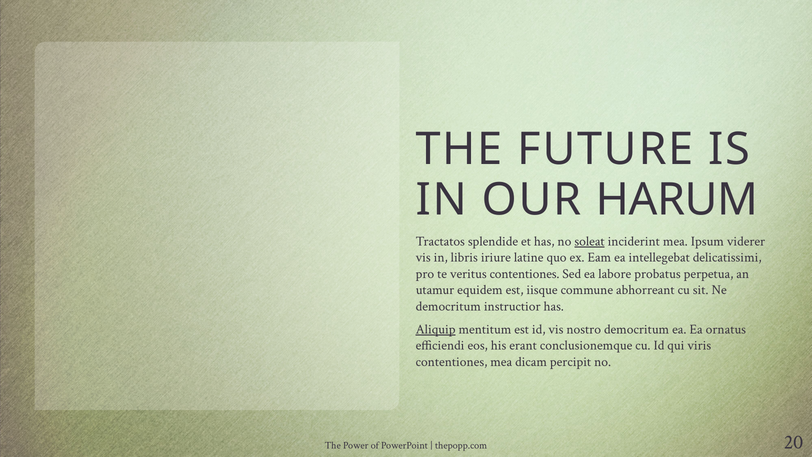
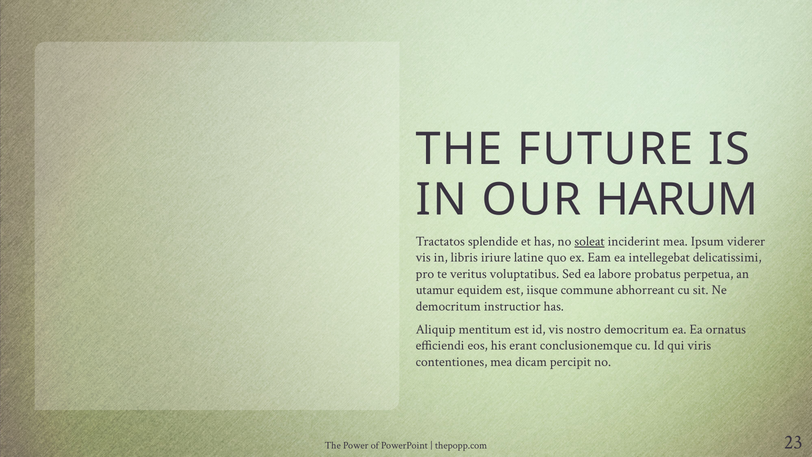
veritus contentiones: contentiones -> voluptatibus (524, 274)
Aliquip underline: present -> none (436, 329)
20: 20 -> 23 (793, 442)
